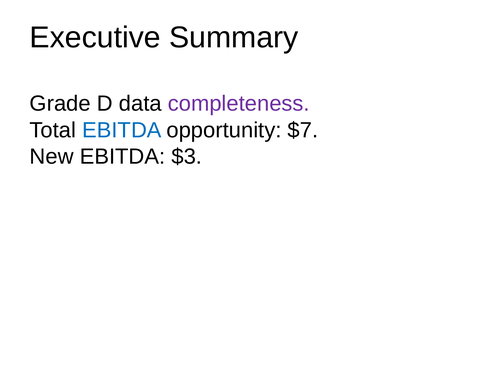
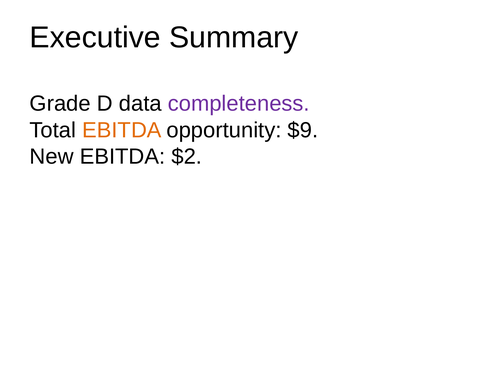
EBITDA colour: blue -> orange (122, 130)
$7: $7 -> $9 (303, 130)
$3: $3 -> $2 (187, 157)
